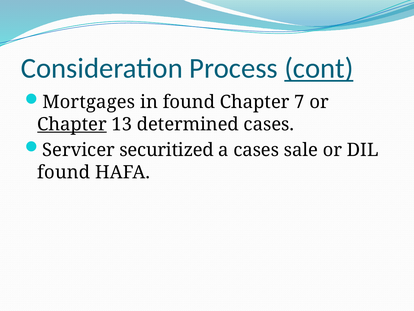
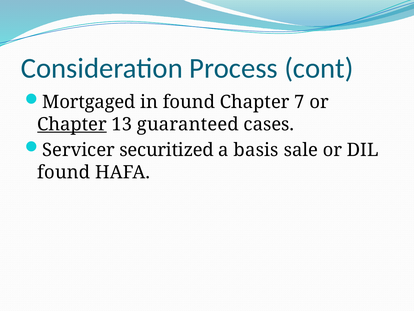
cont underline: present -> none (319, 68)
Mortgages: Mortgages -> Mortgaged (89, 102)
determined: determined -> guaranteed (188, 124)
a cases: cases -> basis (256, 150)
